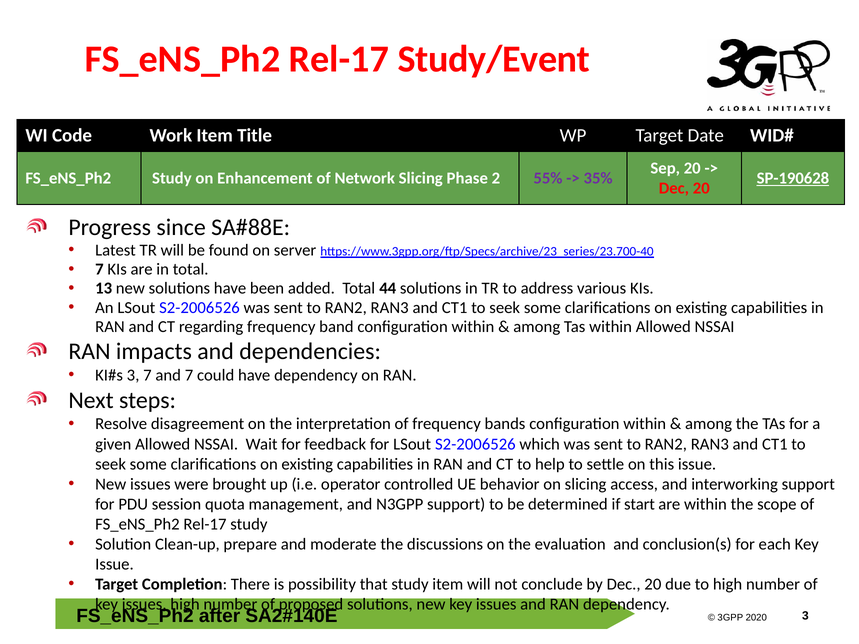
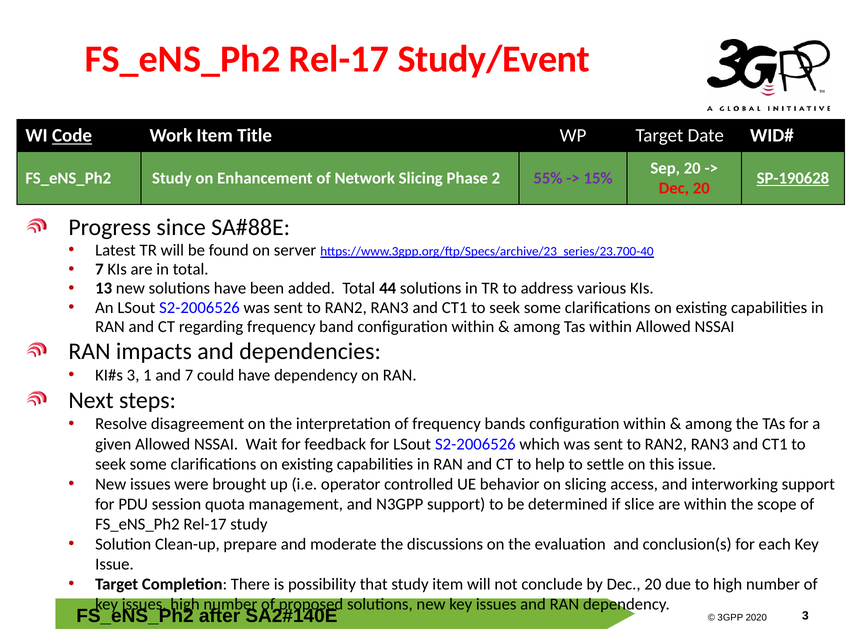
Code underline: none -> present (72, 136)
35%: 35% -> 15% (598, 178)
3 7: 7 -> 1 (147, 375)
start: start -> slice (639, 504)
